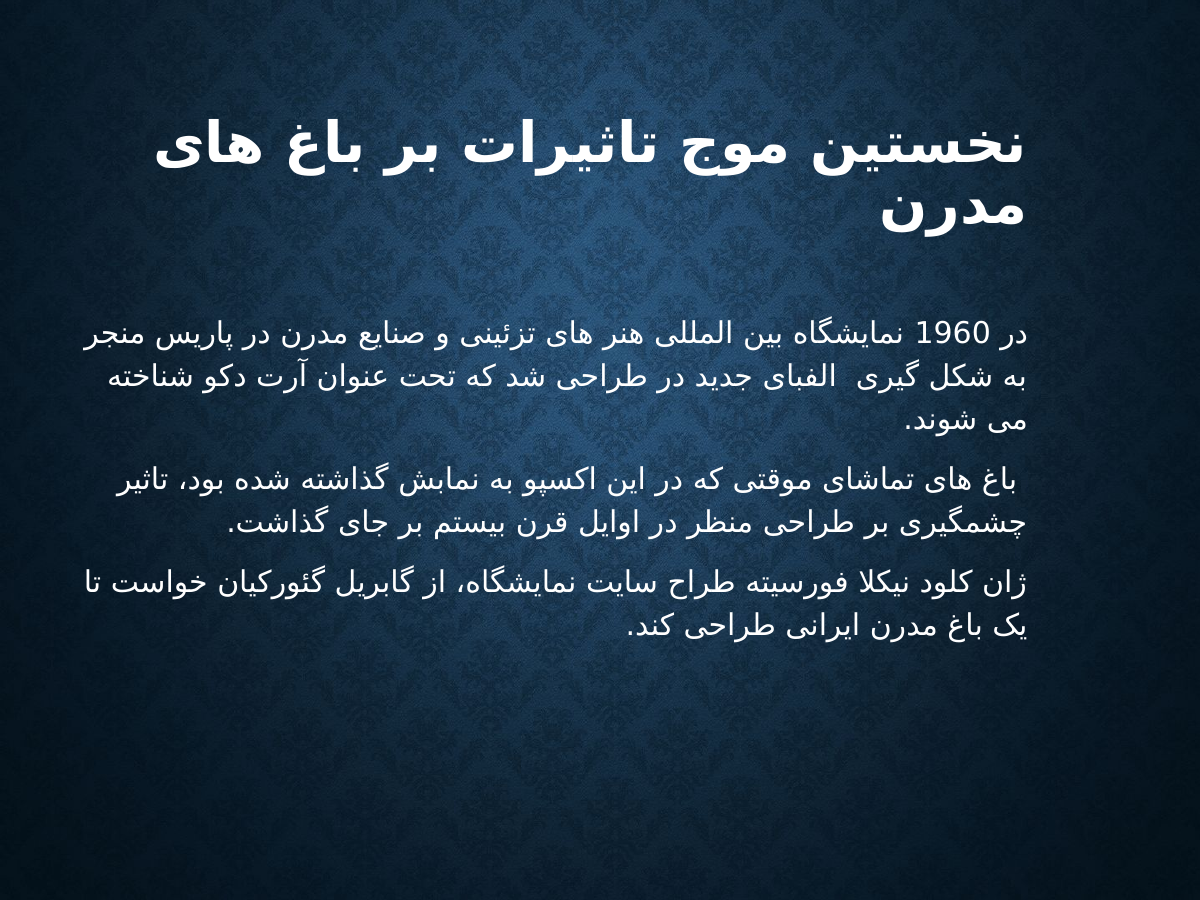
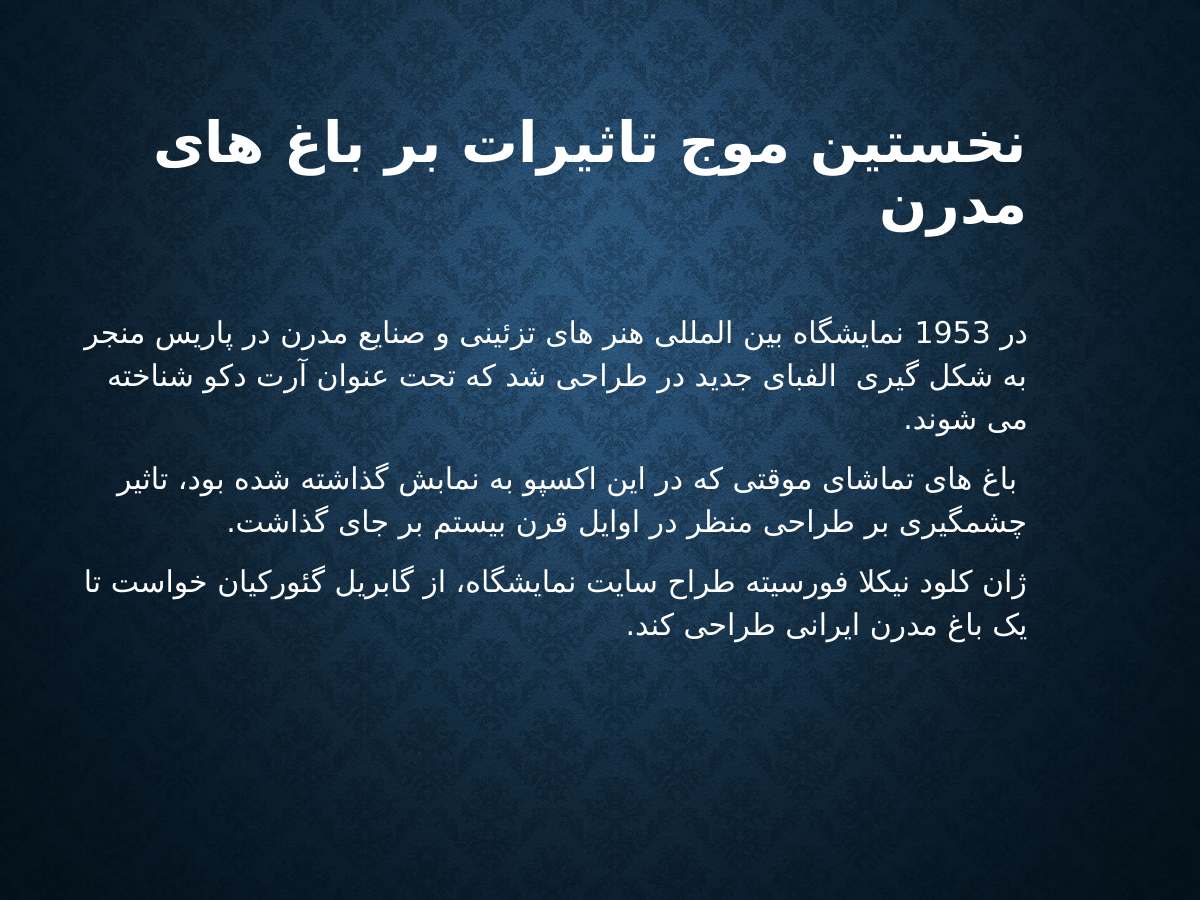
1960: 1960 -> 1953 (953, 333)
